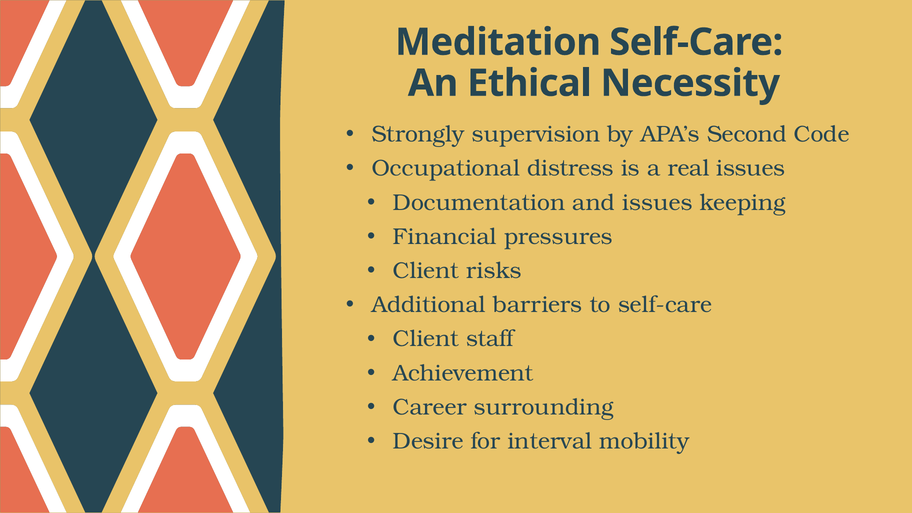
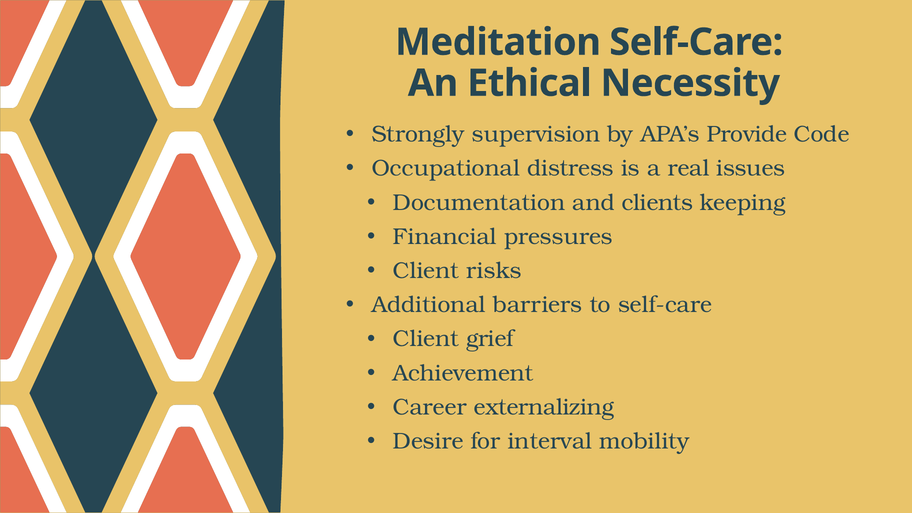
Second: Second -> Provide (747, 134)
and issues: issues -> clients (657, 202)
staff: staff -> grief (490, 339)
surrounding: surrounding -> externalizing (544, 407)
